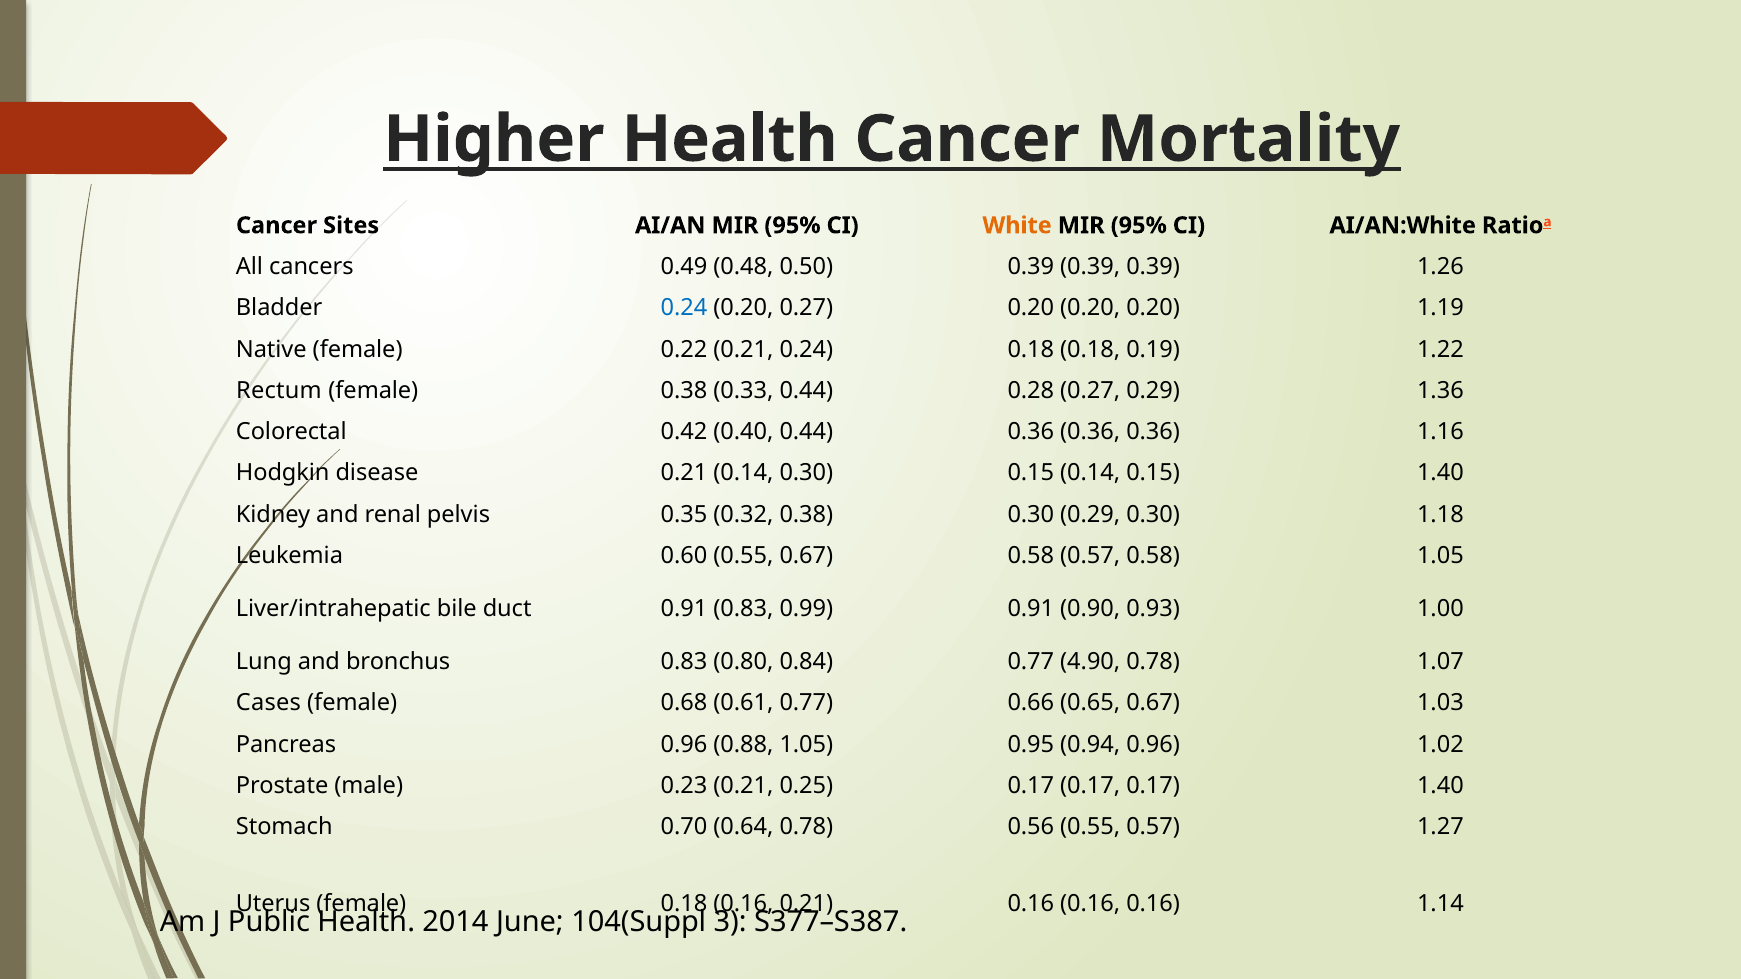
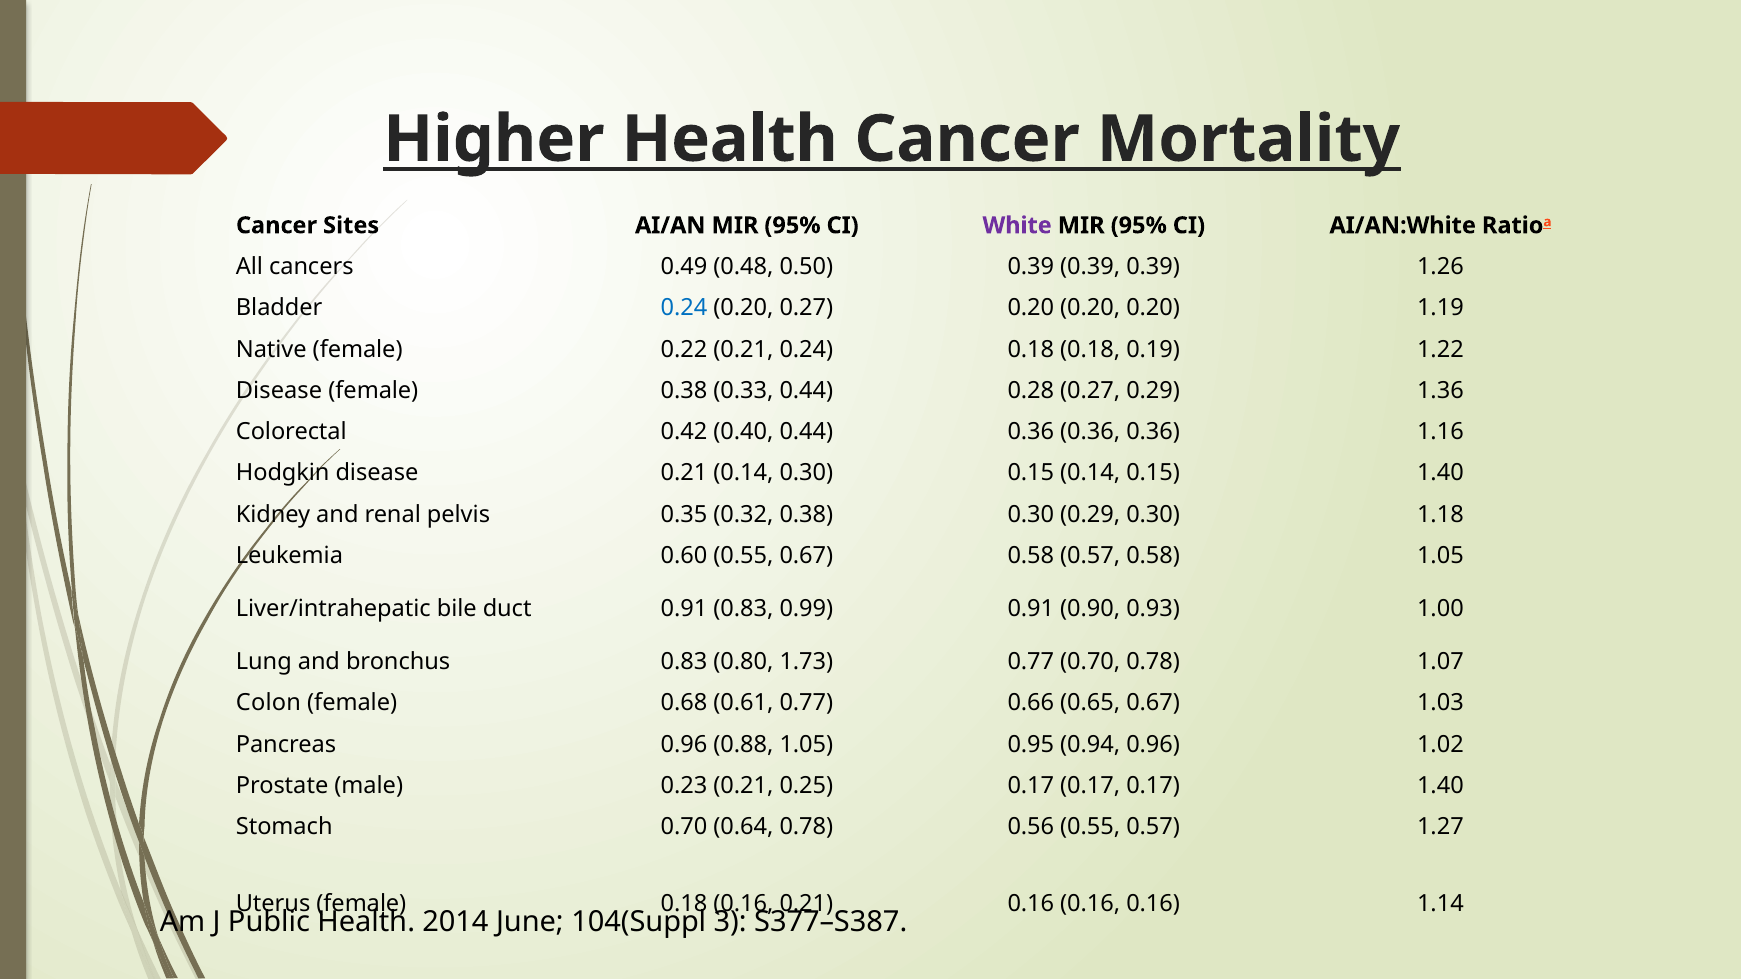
White colour: orange -> purple (1017, 226)
Rectum: Rectum -> Disease (279, 391)
0.84: 0.84 -> 1.73 (806, 662)
0.77 4.90: 4.90 -> 0.70 (1090, 662)
Cases: Cases -> Colon (268, 703)
